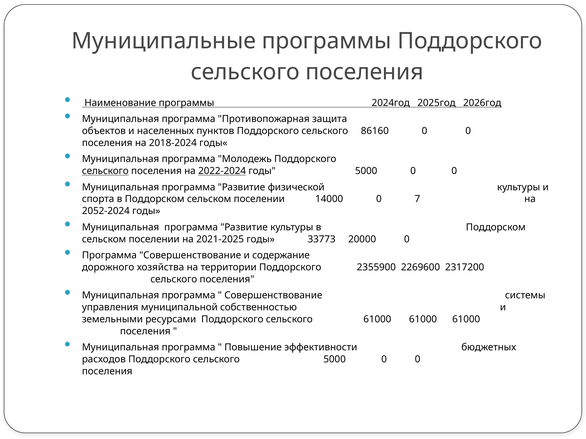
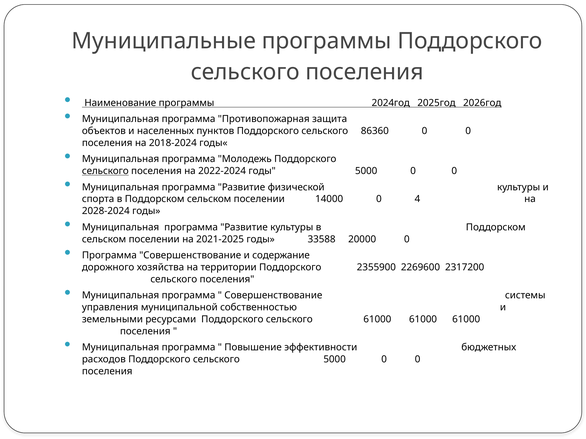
86160: 86160 -> 86360 (375, 131)
2022-2024 underline: present -> none (222, 171)
7: 7 -> 4 (417, 199)
2052-2024: 2052-2024 -> 2028-2024 (106, 211)
33773: 33773 -> 33588 (322, 239)
